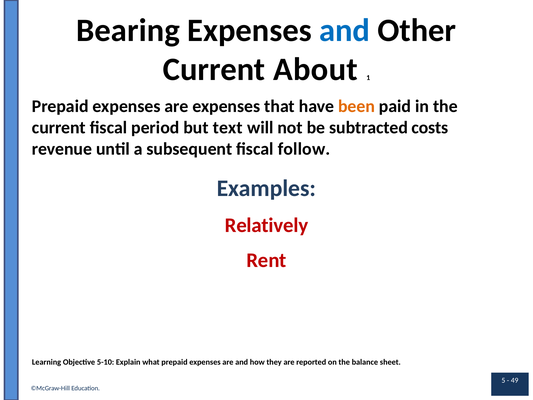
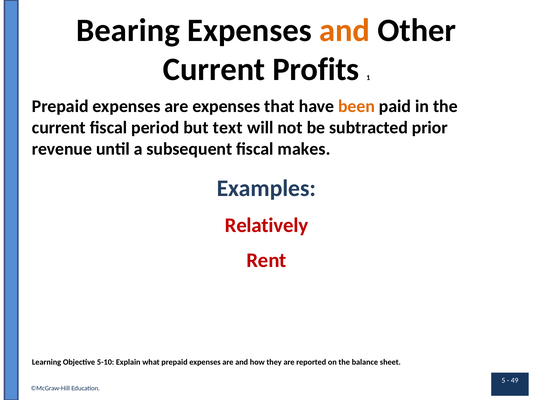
and colour: blue -> orange (345, 30)
About: About -> Profits (316, 69)
costs: costs -> prior (430, 128)
follow: follow -> makes (304, 149)
